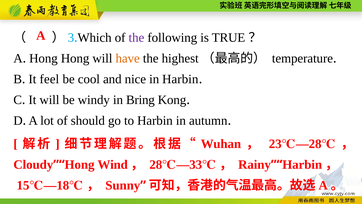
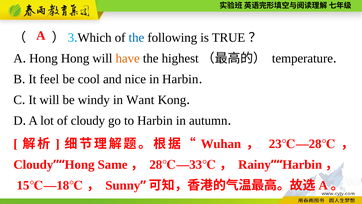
the colour: purple -> blue (136, 37)
Bring: Bring -> Want (140, 100)
of should: should -> cloudy (88, 121)
Wind: Wind -> Same (113, 164)
